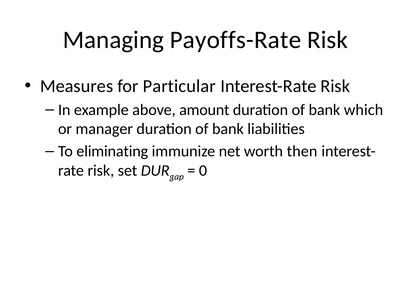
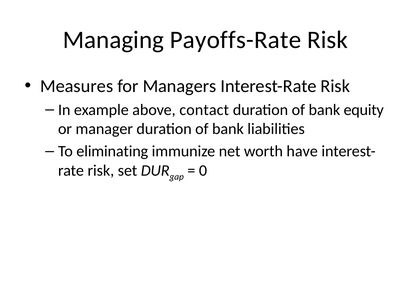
Particular: Particular -> Managers (180, 86)
amount: amount -> contact (204, 110)
which: which -> equity (364, 110)
then: then -> have (302, 151)
